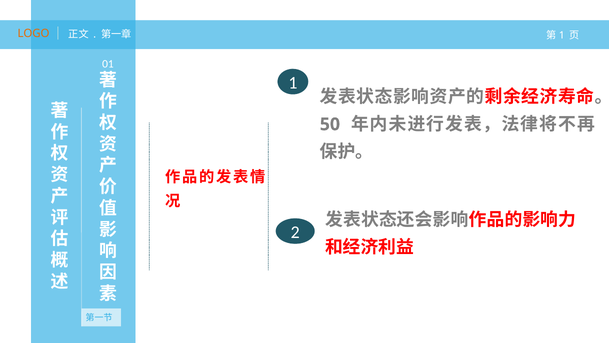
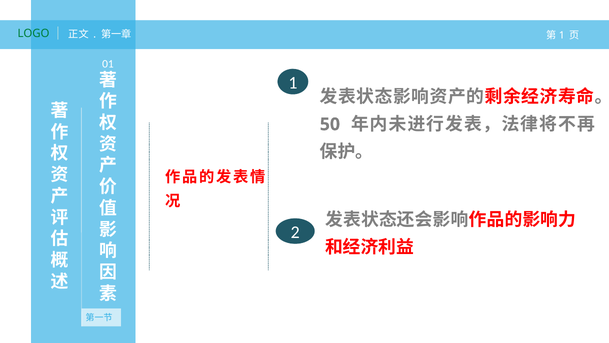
LOGO colour: orange -> green (34, 34)
